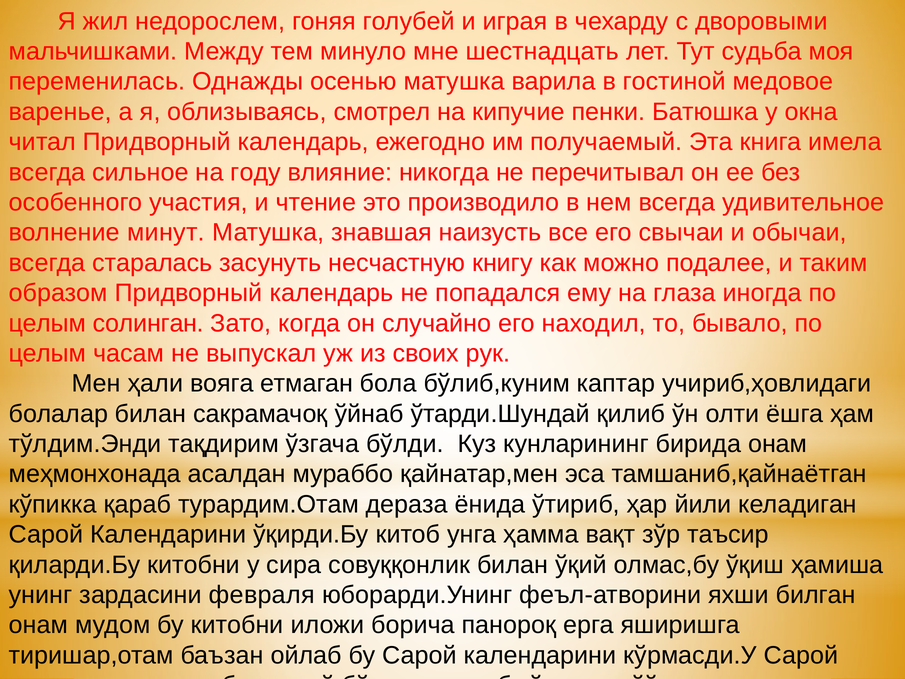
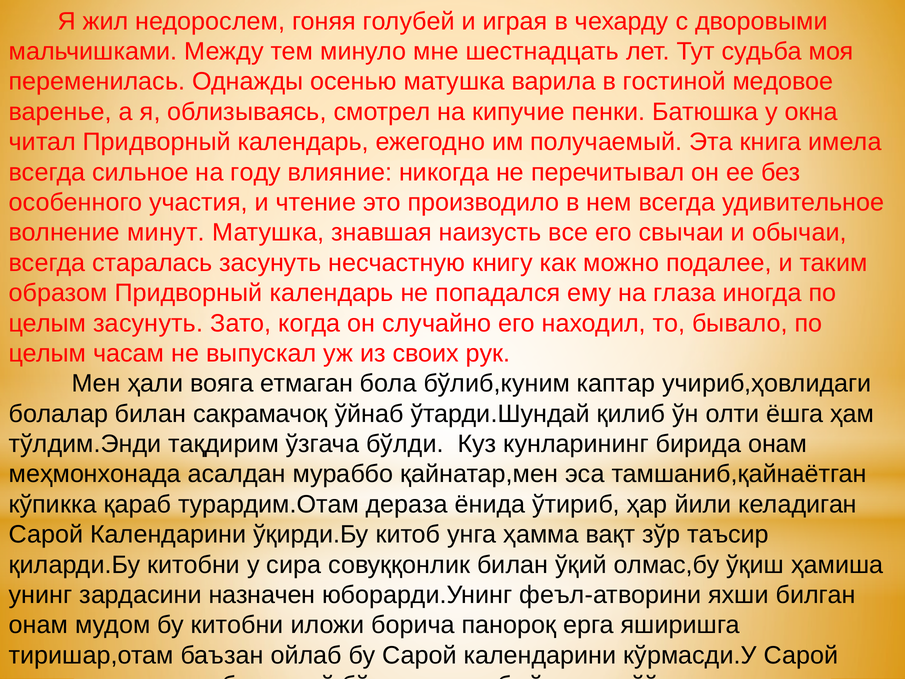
целым солинган: солинган -> засунуть (148, 323)
февраля: февраля -> назначен (262, 595)
